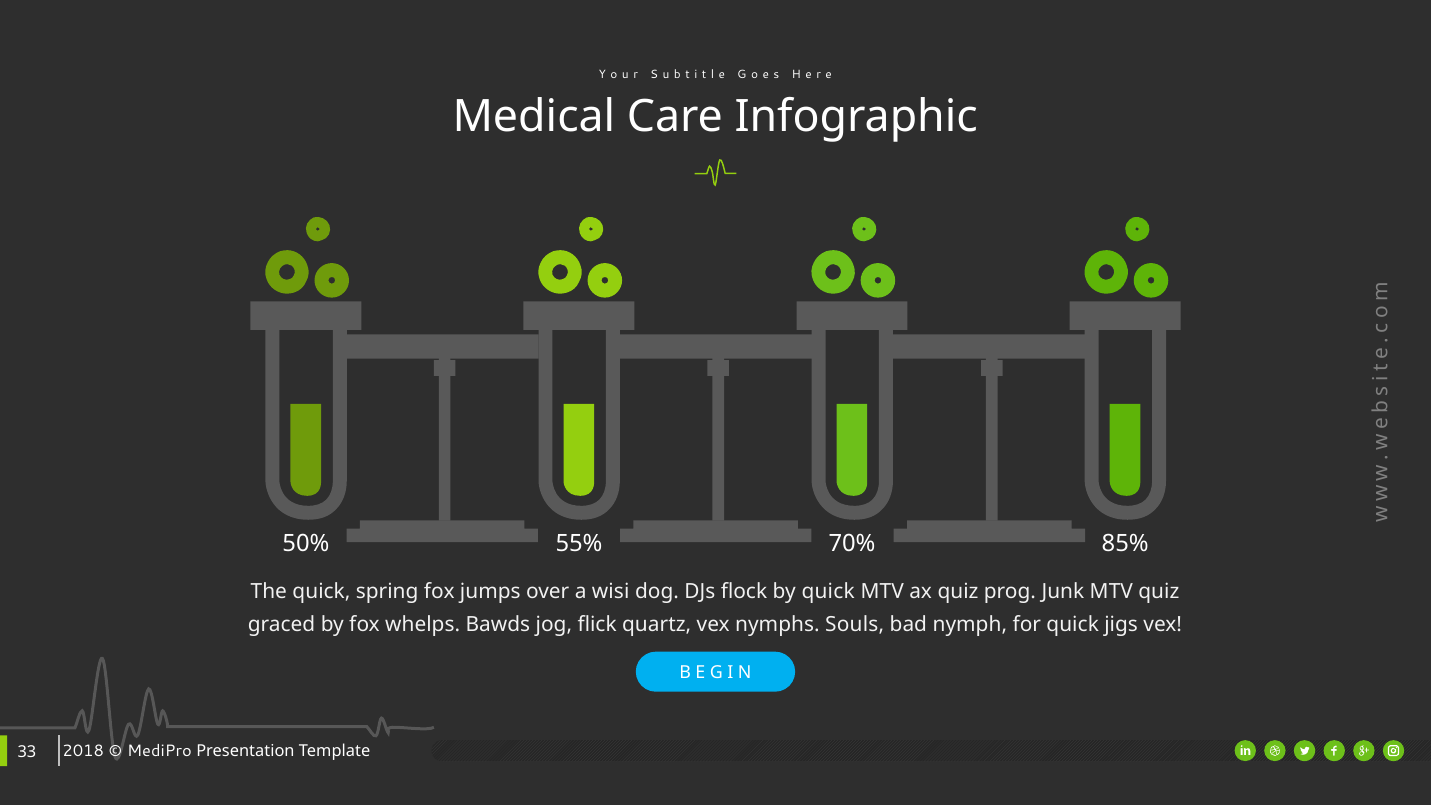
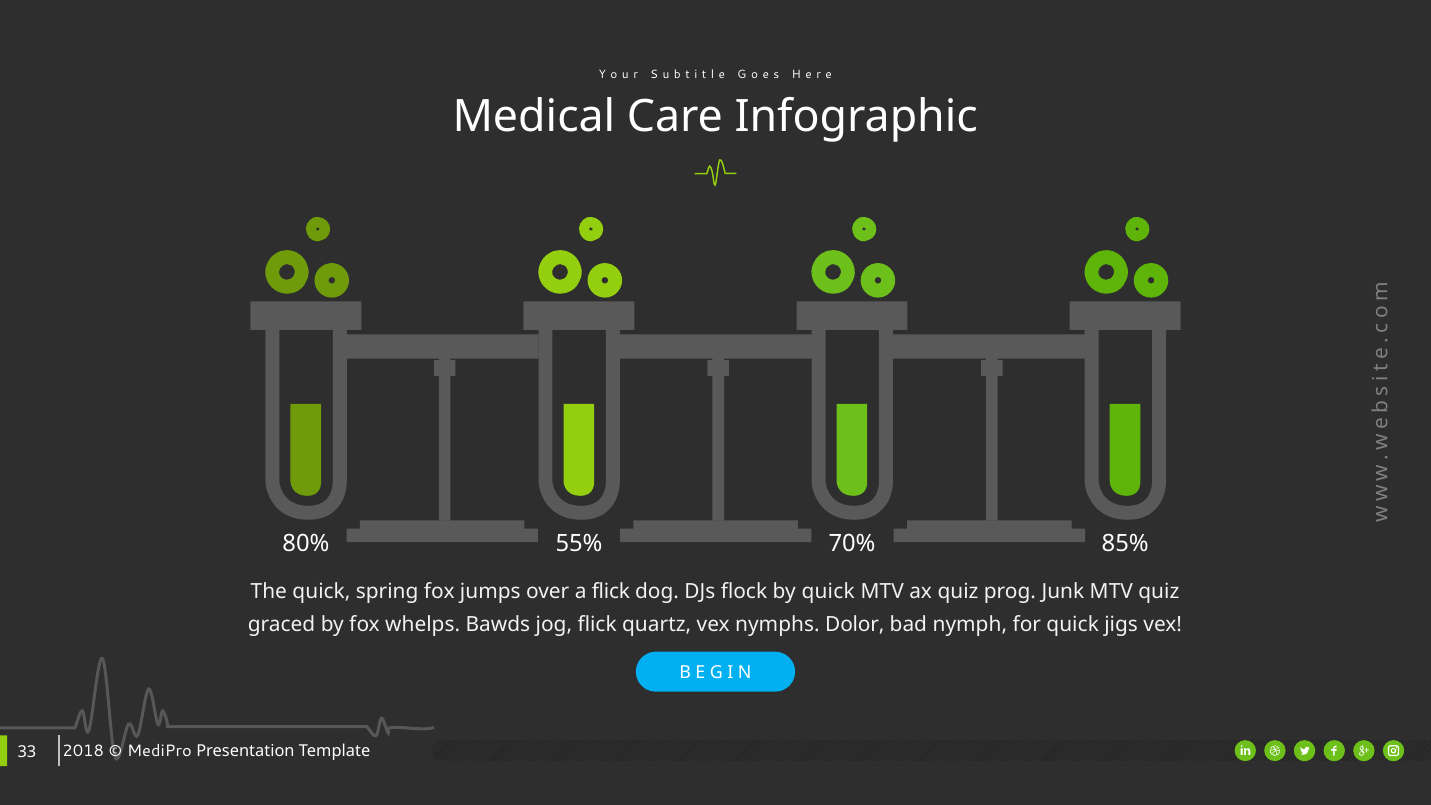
50%: 50% -> 80% (306, 544)
a wisi: wisi -> flick (611, 592)
Souls: Souls -> Dolor (855, 624)
